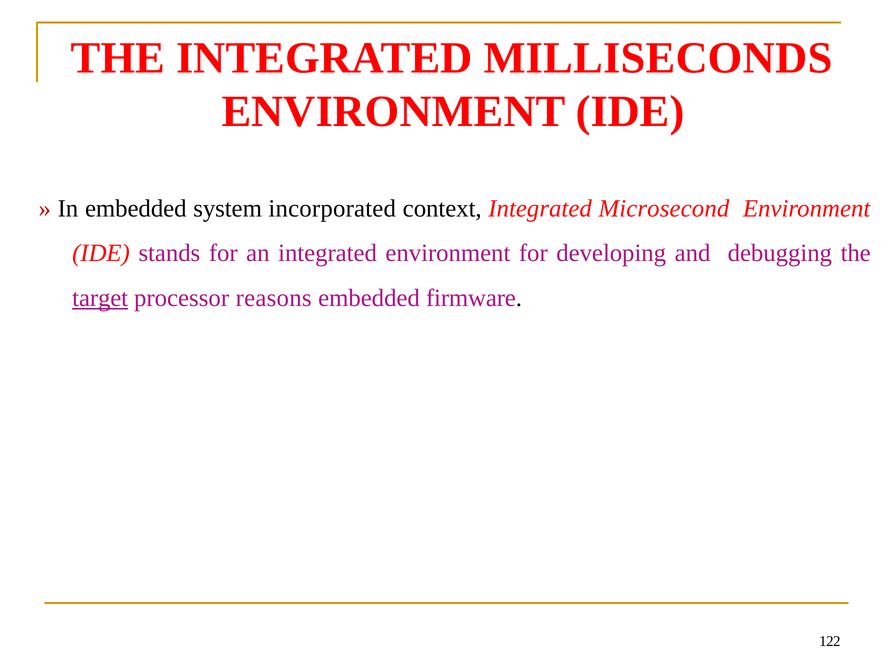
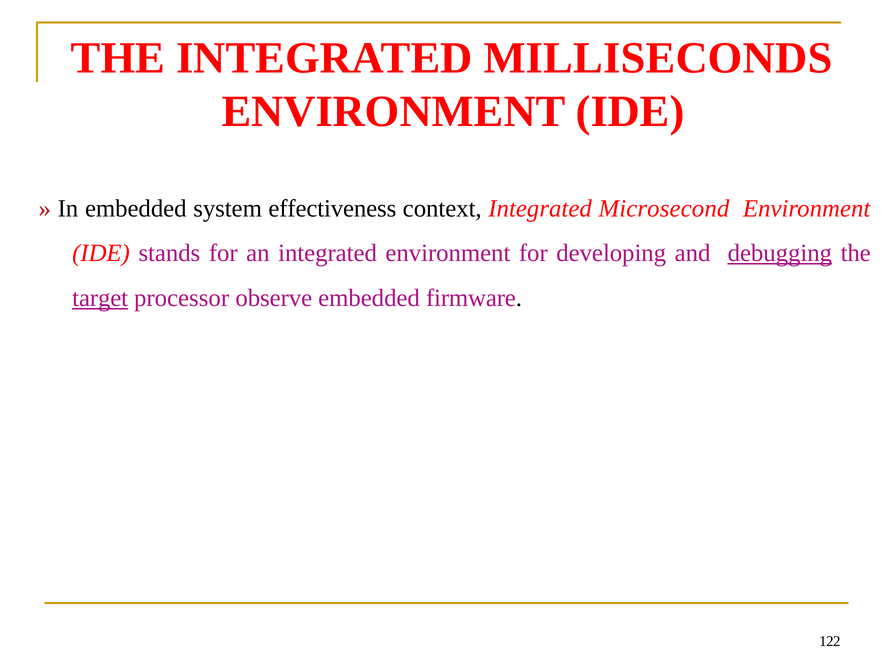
incorporated: incorporated -> effectiveness (332, 209)
debugging underline: none -> present (780, 253)
reasons: reasons -> observe (274, 298)
